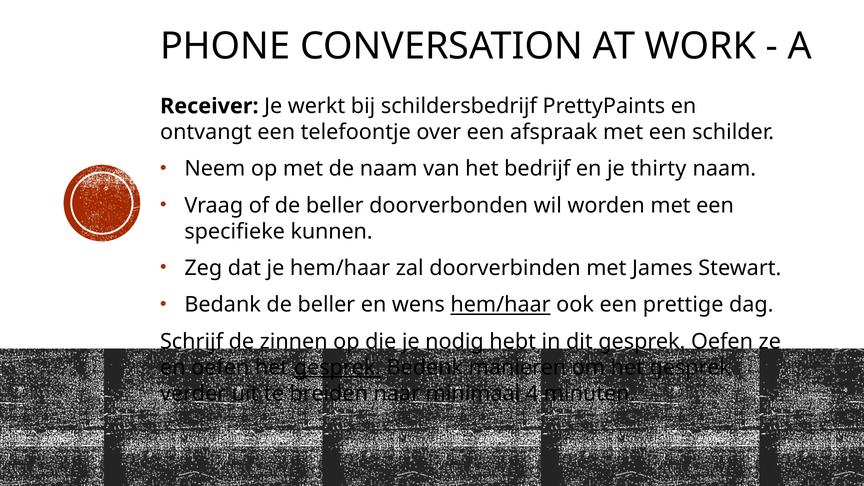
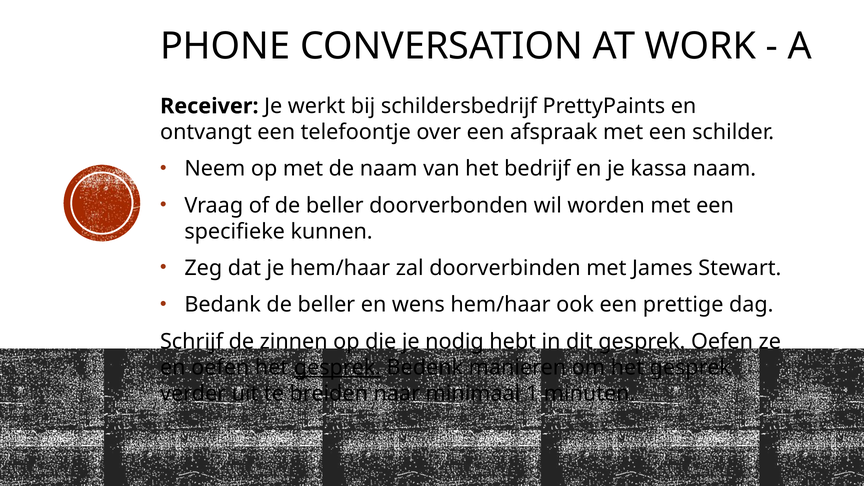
thirty: thirty -> kassa (659, 169)
hem/haar underline: present -> none (501, 305)
4: 4 -> 1 (532, 393)
